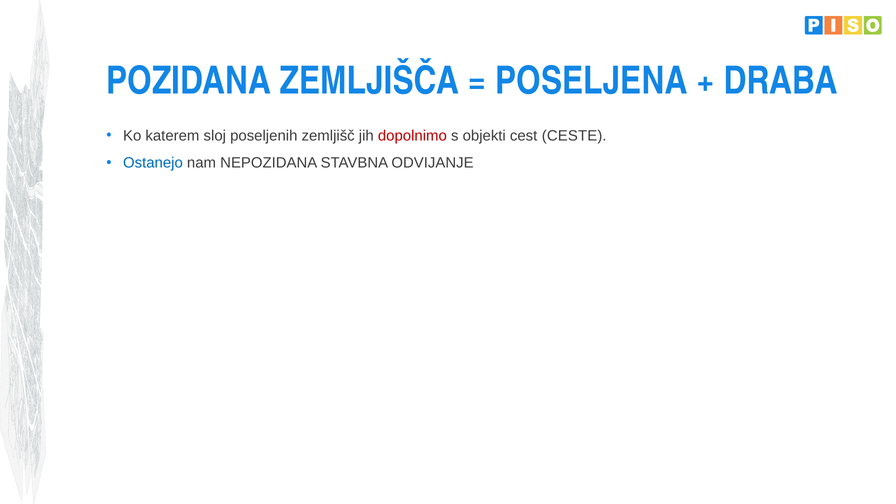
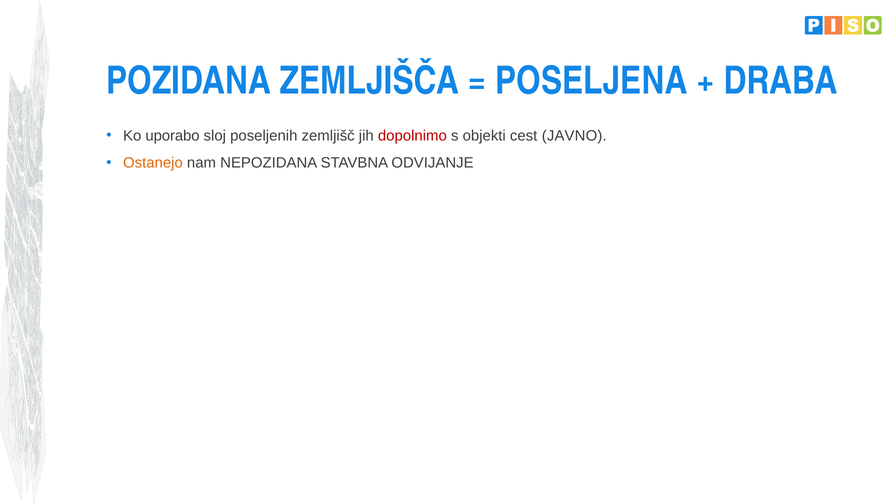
katerem: katerem -> uporabo (173, 136)
CESTE: CESTE -> JAVNO (574, 136)
Ostanejo colour: blue -> orange (153, 163)
